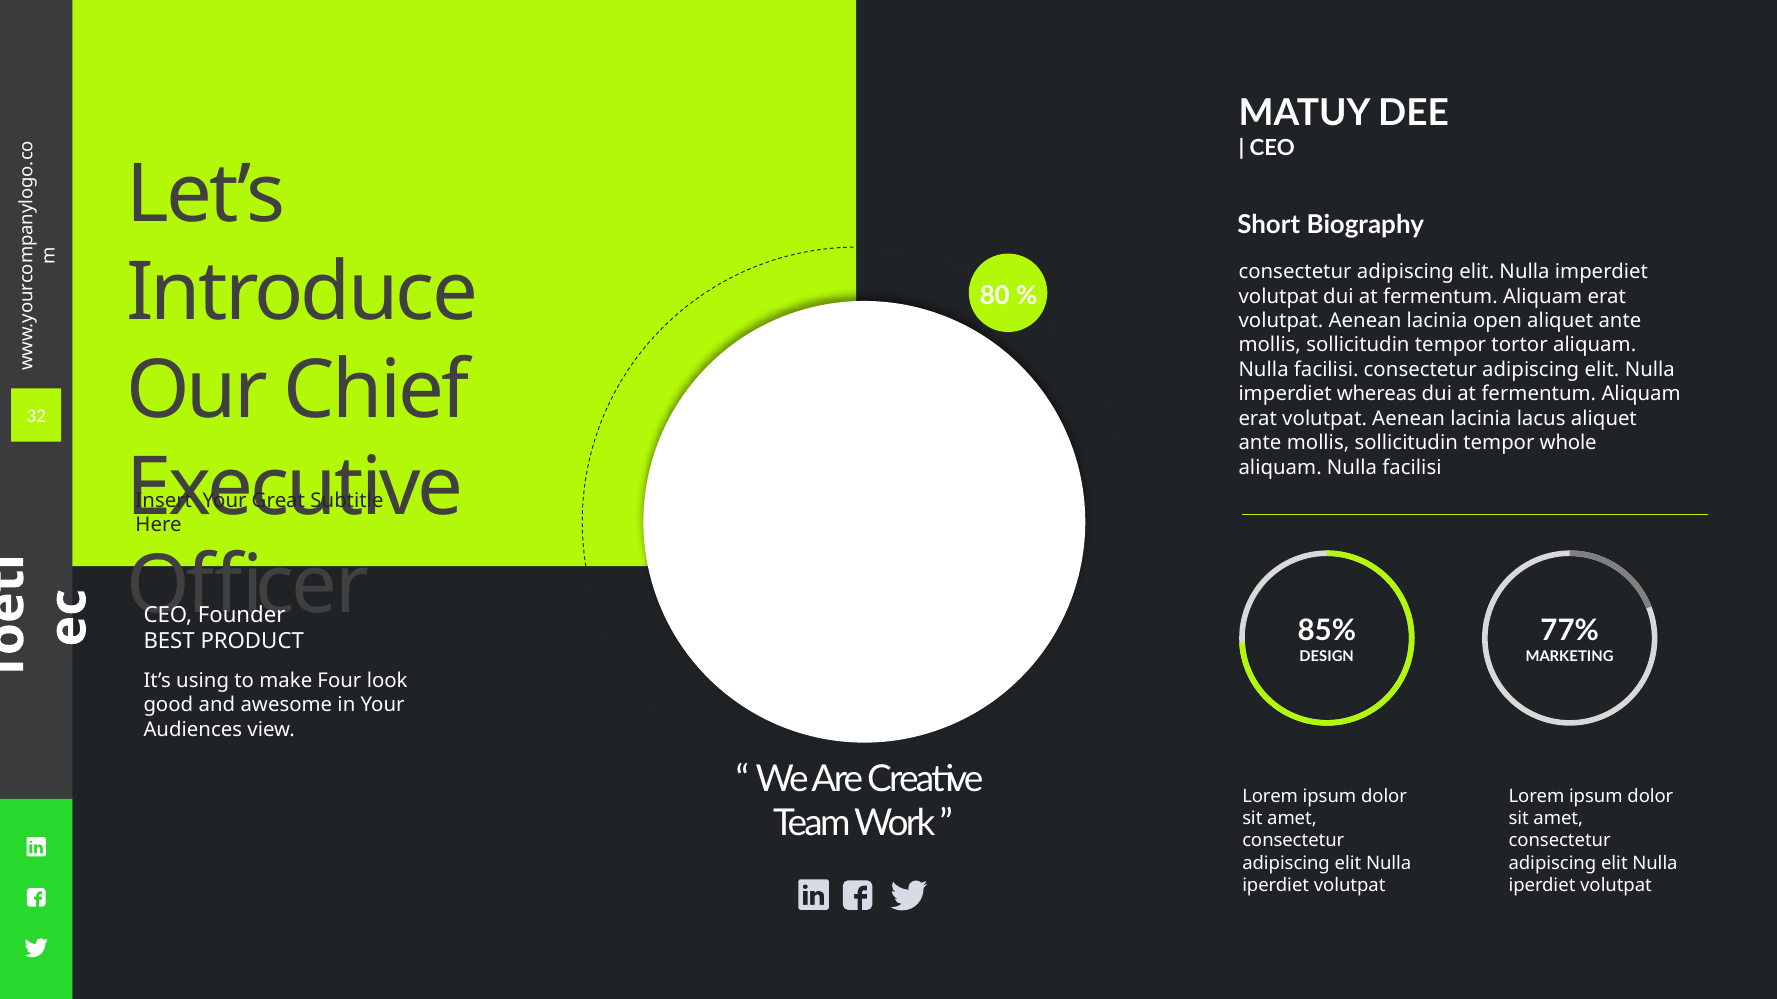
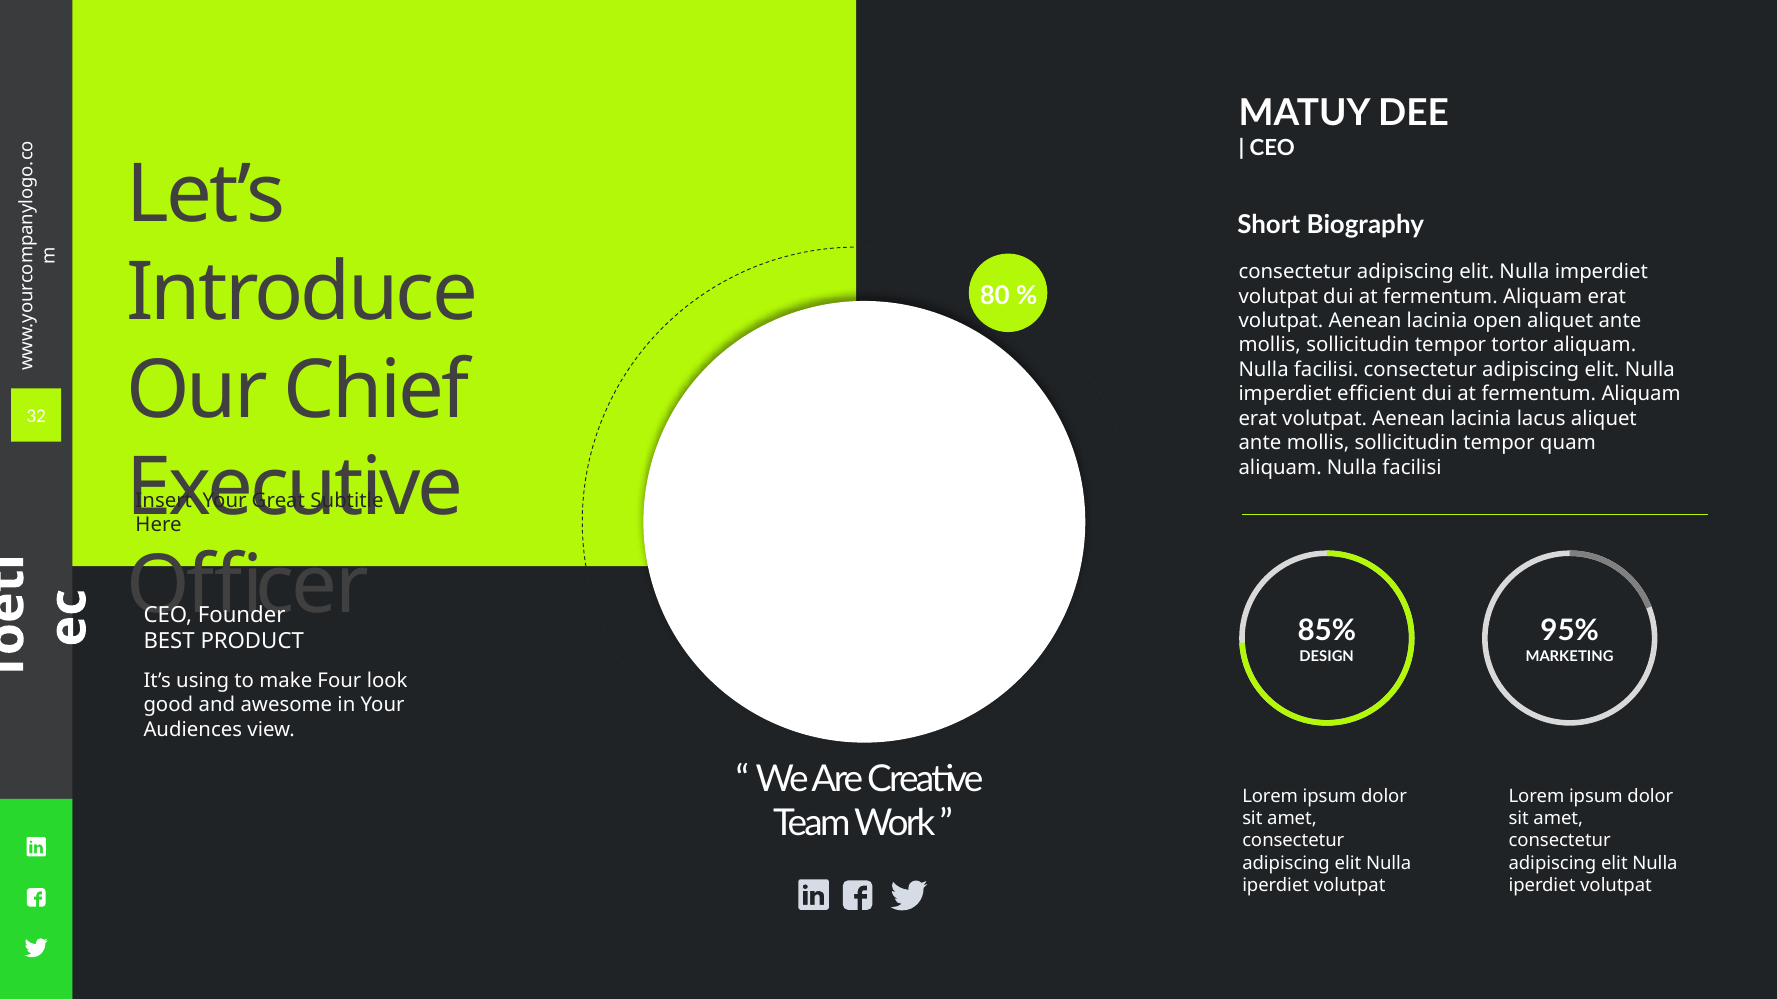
whereas: whereas -> efficient (1377, 394)
whole: whole -> quam (1568, 443)
77%: 77% -> 95% (1570, 632)
